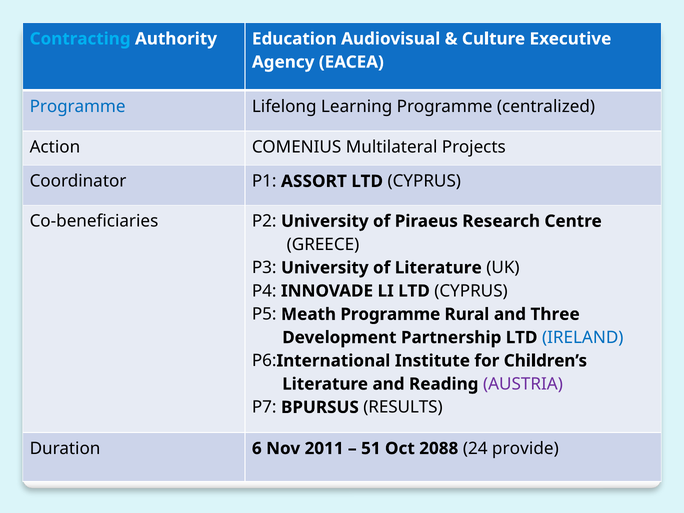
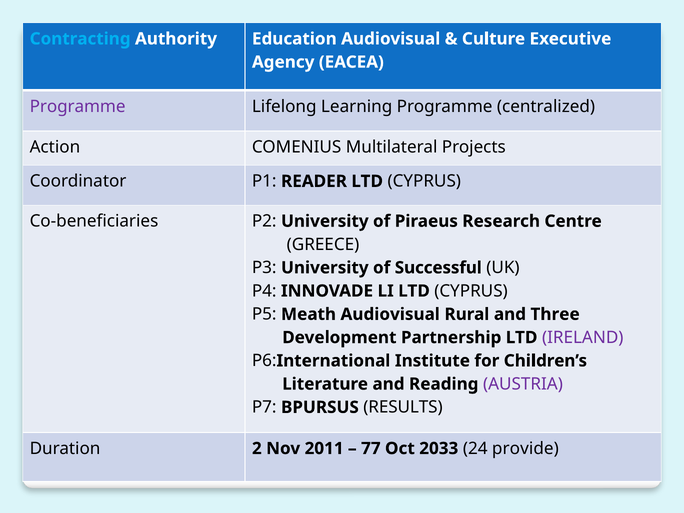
Programme colour: blue -> purple (78, 106)
ASSORT: ASSORT -> READER (314, 181)
of Literature: Literature -> Successful (438, 268)
Meath Programme: Programme -> Audiovisual (390, 314)
IRELAND colour: blue -> purple (583, 338)
6: 6 -> 2 (257, 448)
51: 51 -> 77 (371, 448)
2088: 2088 -> 2033 (439, 448)
